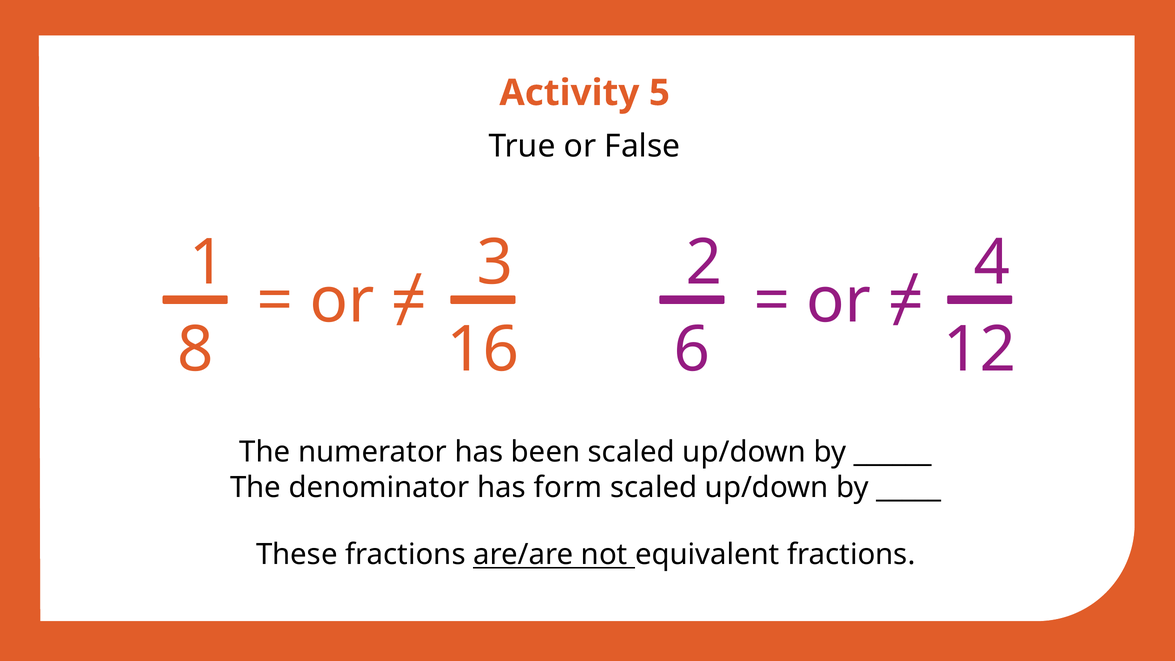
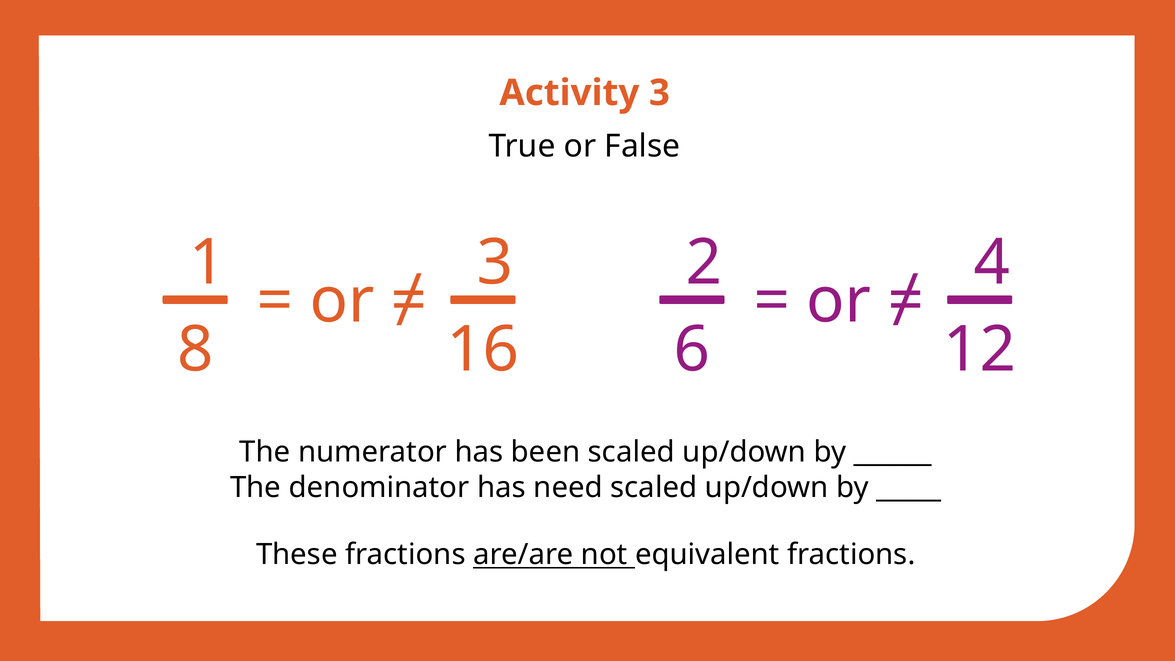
Activity 5: 5 -> 3 (659, 93)
form: form -> need (568, 487)
